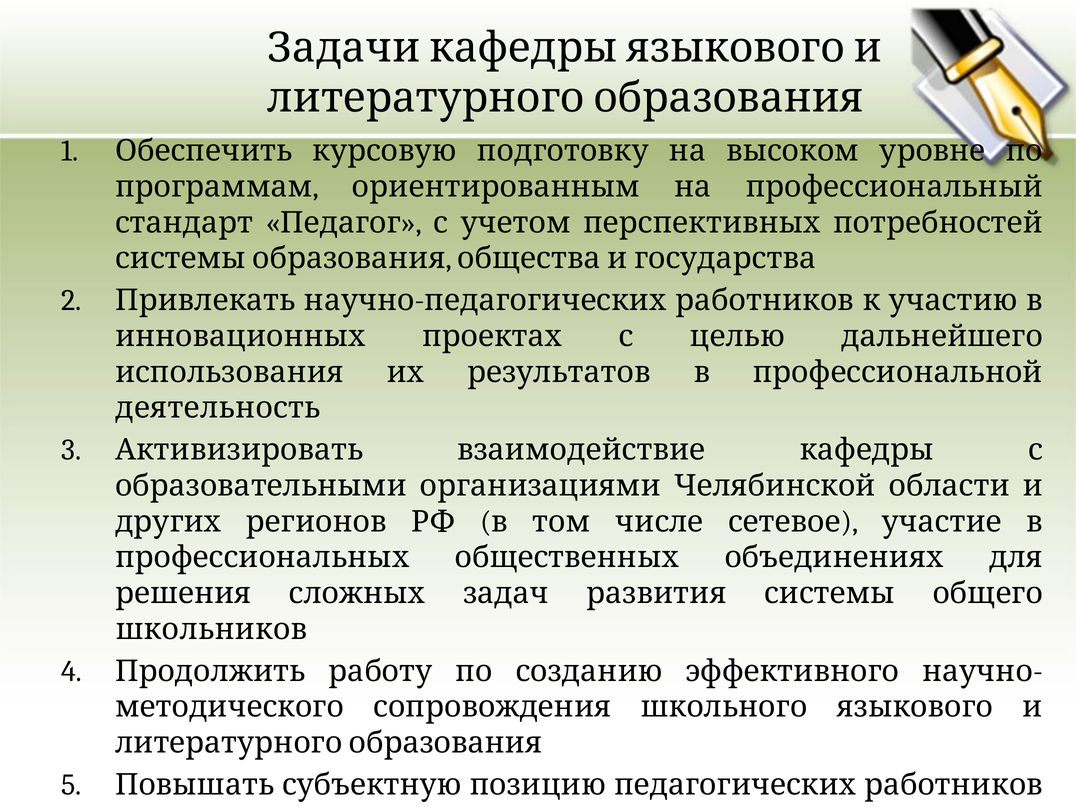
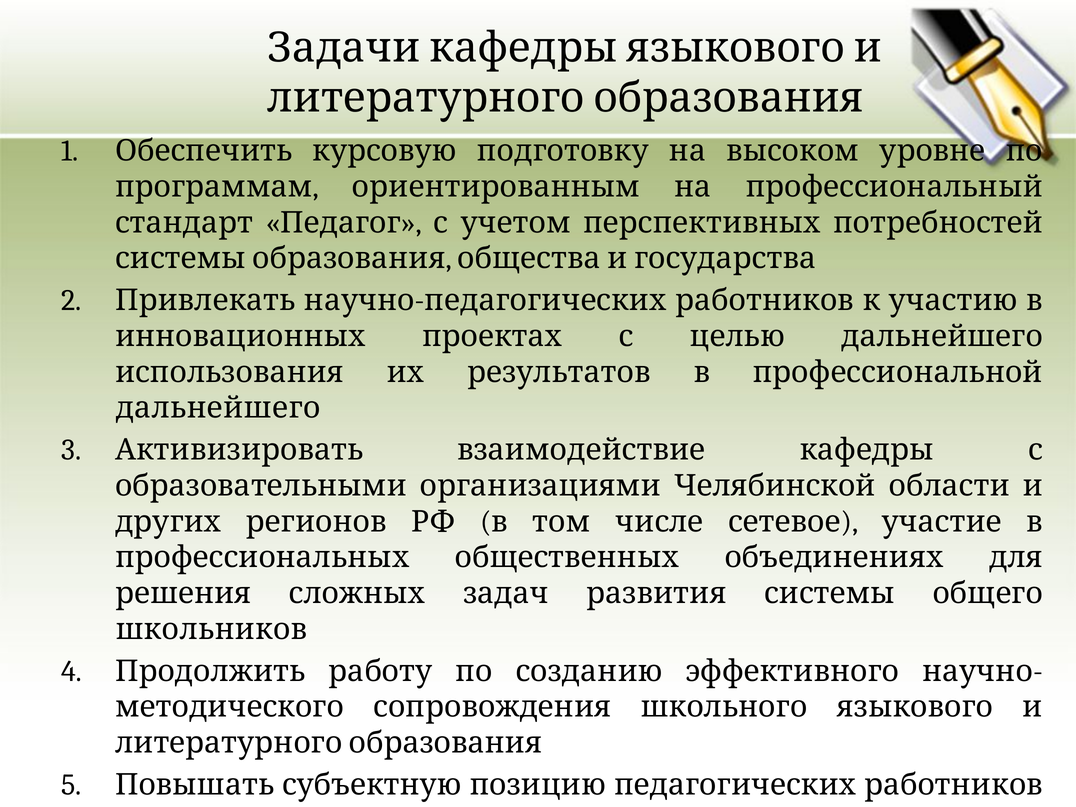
деятельность: деятельность -> дальнейшего (218, 408)
